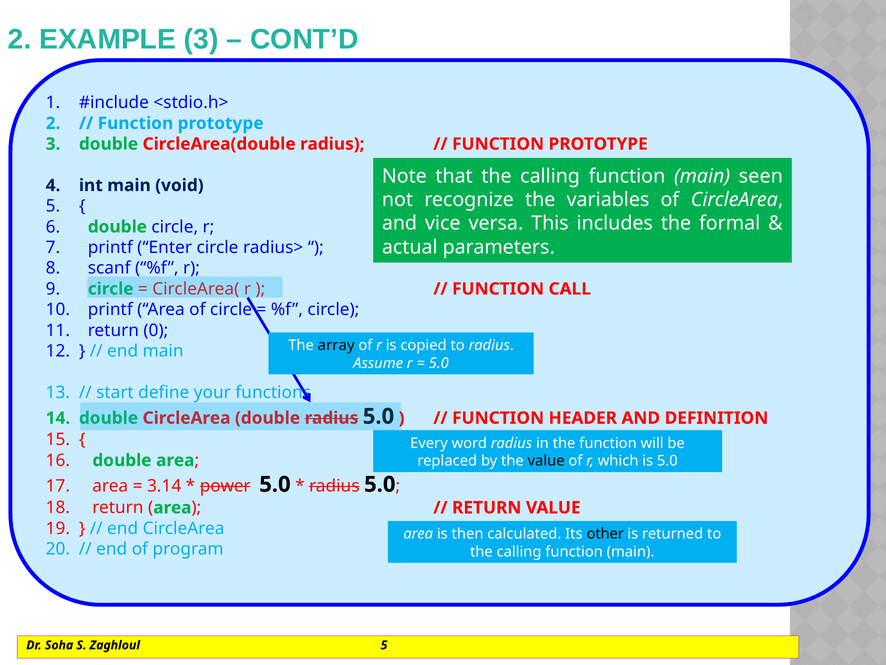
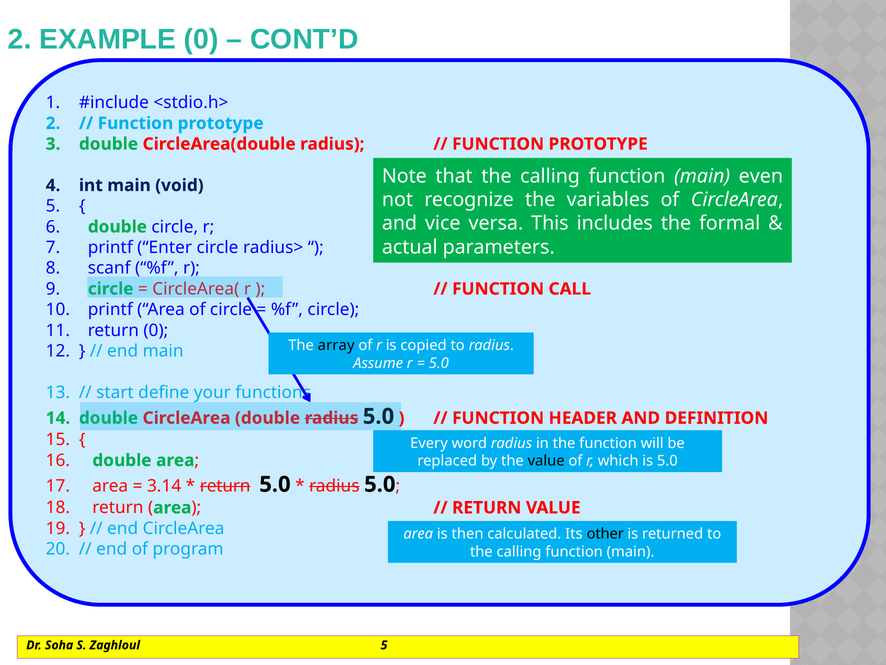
EXAMPLE 3: 3 -> 0 (201, 39)
seen: seen -> even (761, 176)
power: power -> return (225, 486)
